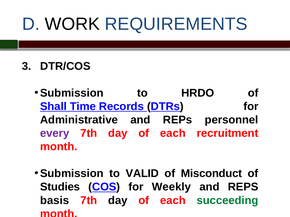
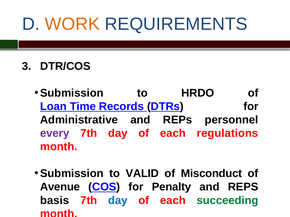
WORK colour: black -> orange (72, 24)
Shall: Shall -> Loan (53, 107)
recruitment: recruitment -> regulations (227, 134)
Studies: Studies -> Avenue (60, 187)
Weekly: Weekly -> Penalty (172, 187)
day colour: black -> blue (118, 201)
